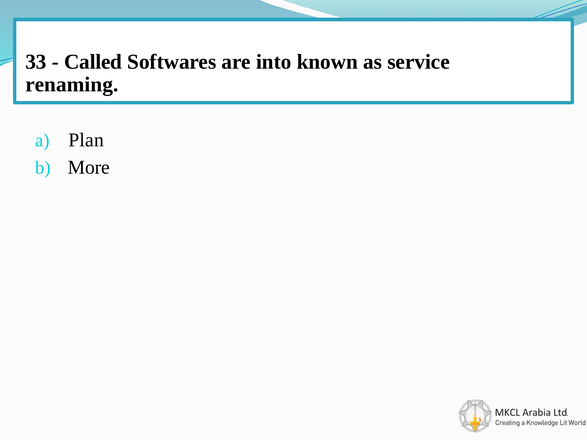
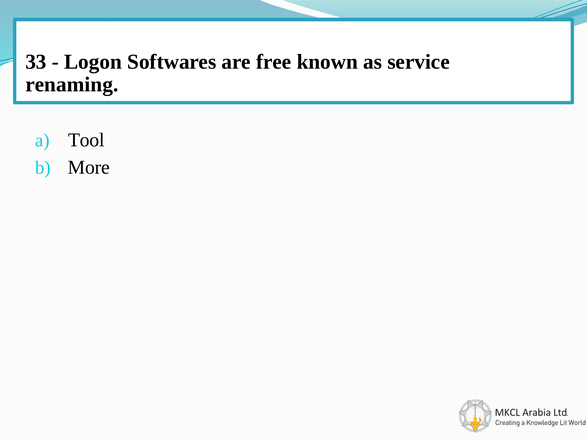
Called: Called -> Logon (93, 62)
into: into -> free (274, 62)
Plan: Plan -> Tool (86, 140)
